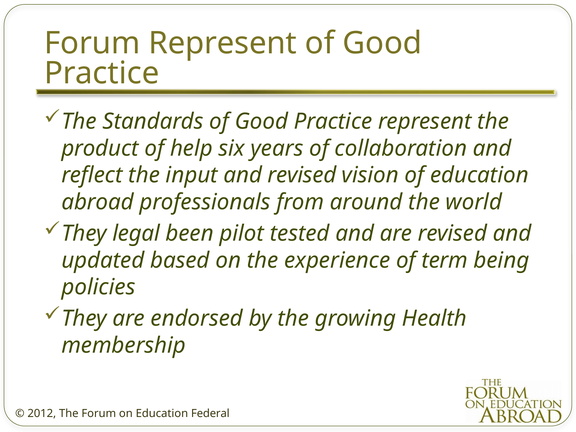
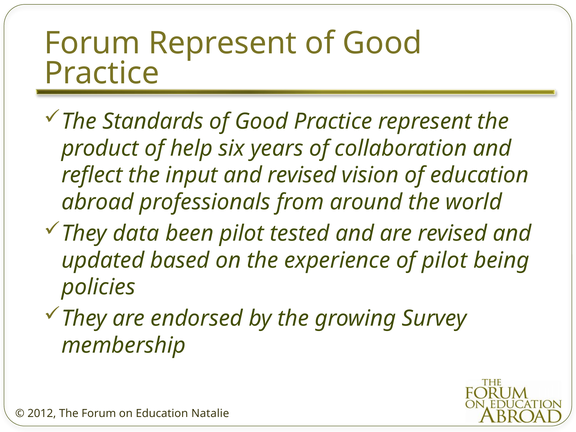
legal: legal -> data (136, 233)
of term: term -> pilot (444, 260)
Health: Health -> Survey (434, 319)
Federal: Federal -> Natalie (210, 414)
